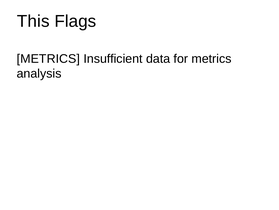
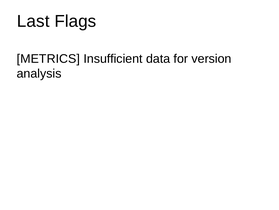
This: This -> Last (33, 21)
for metrics: metrics -> version (211, 59)
